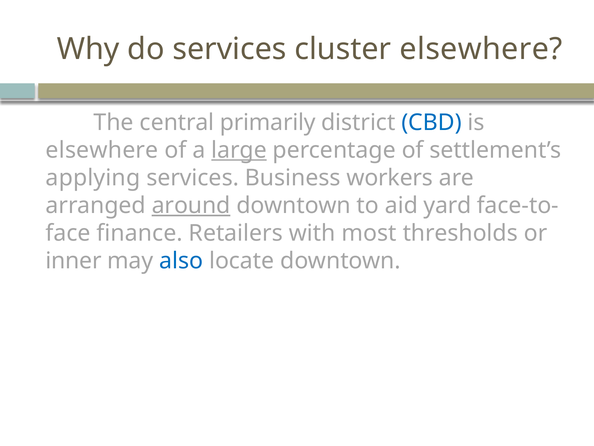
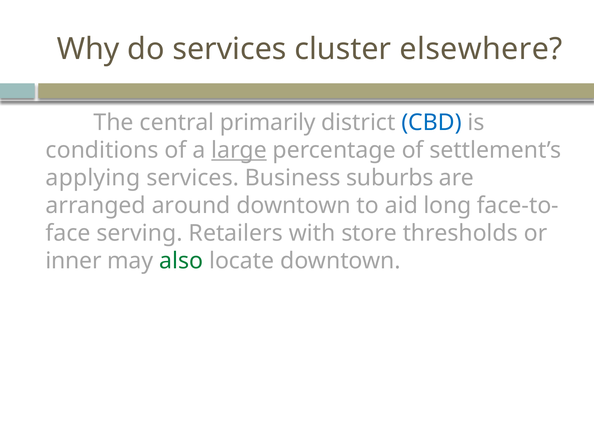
elsewhere: elsewhere -> conditions (102, 150)
workers: workers -> suburbs (390, 178)
around underline: present -> none (191, 205)
yard: yard -> long (447, 205)
finance: finance -> serving (140, 233)
most: most -> store (369, 233)
also colour: blue -> green (181, 261)
